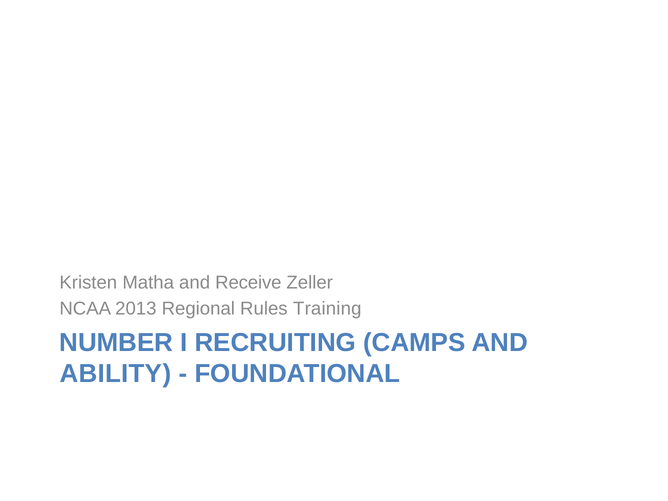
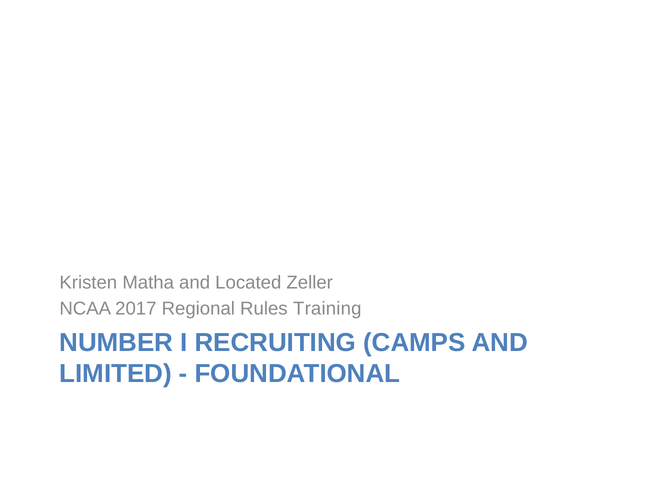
Receive: Receive -> Located (248, 283)
2013: 2013 -> 2017 (136, 309)
ABILITY: ABILITY -> LIMITED (116, 374)
